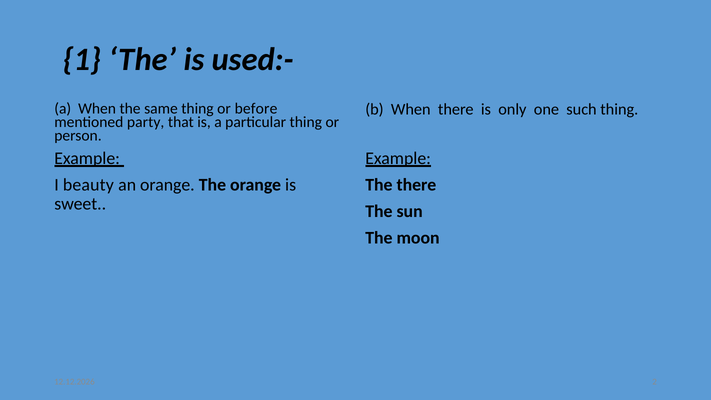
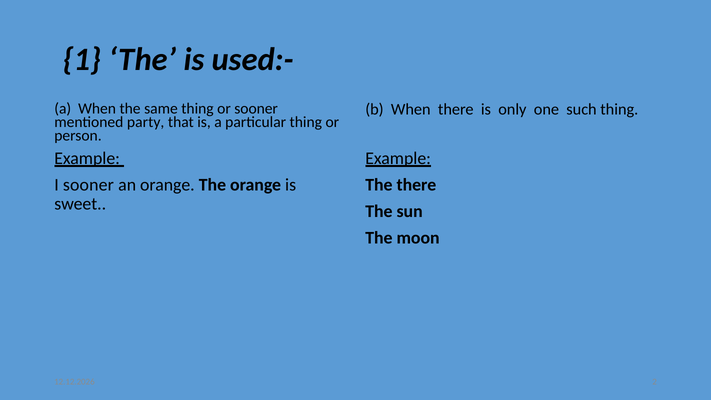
or before: before -> sooner (256, 109)
I beauty: beauty -> sooner (88, 185)
